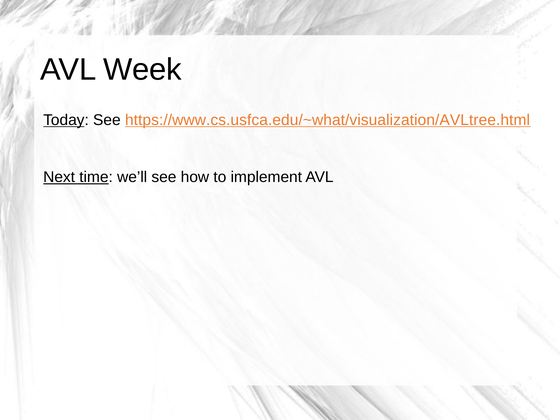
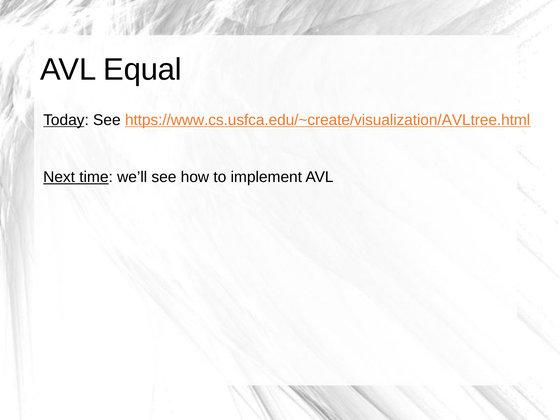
Week: Week -> Equal (143, 70)
https://www.cs.usfca.edu/~what/visualization/AVLtree.html: https://www.cs.usfca.edu/~what/visualization/AVLtree.html -> https://www.cs.usfca.edu/~create/visualization/AVLtree.html (328, 120)
